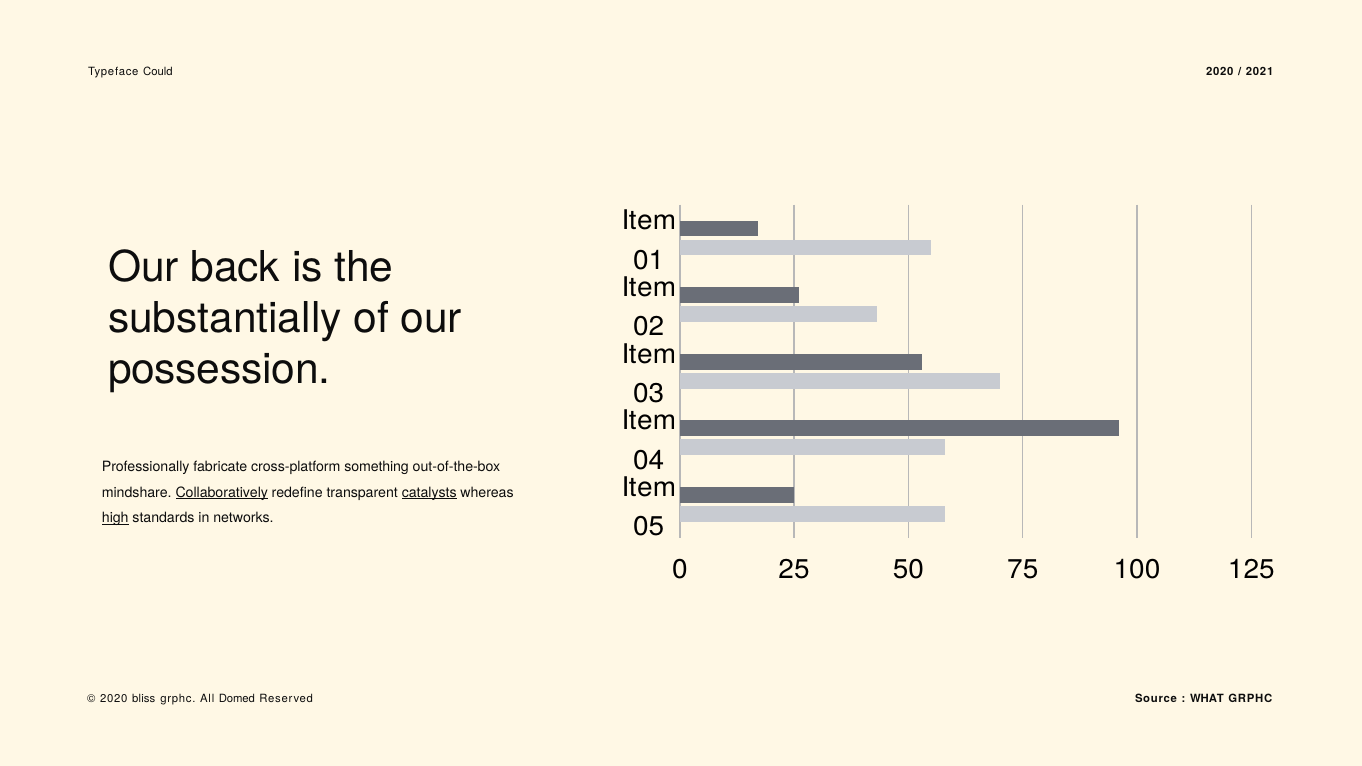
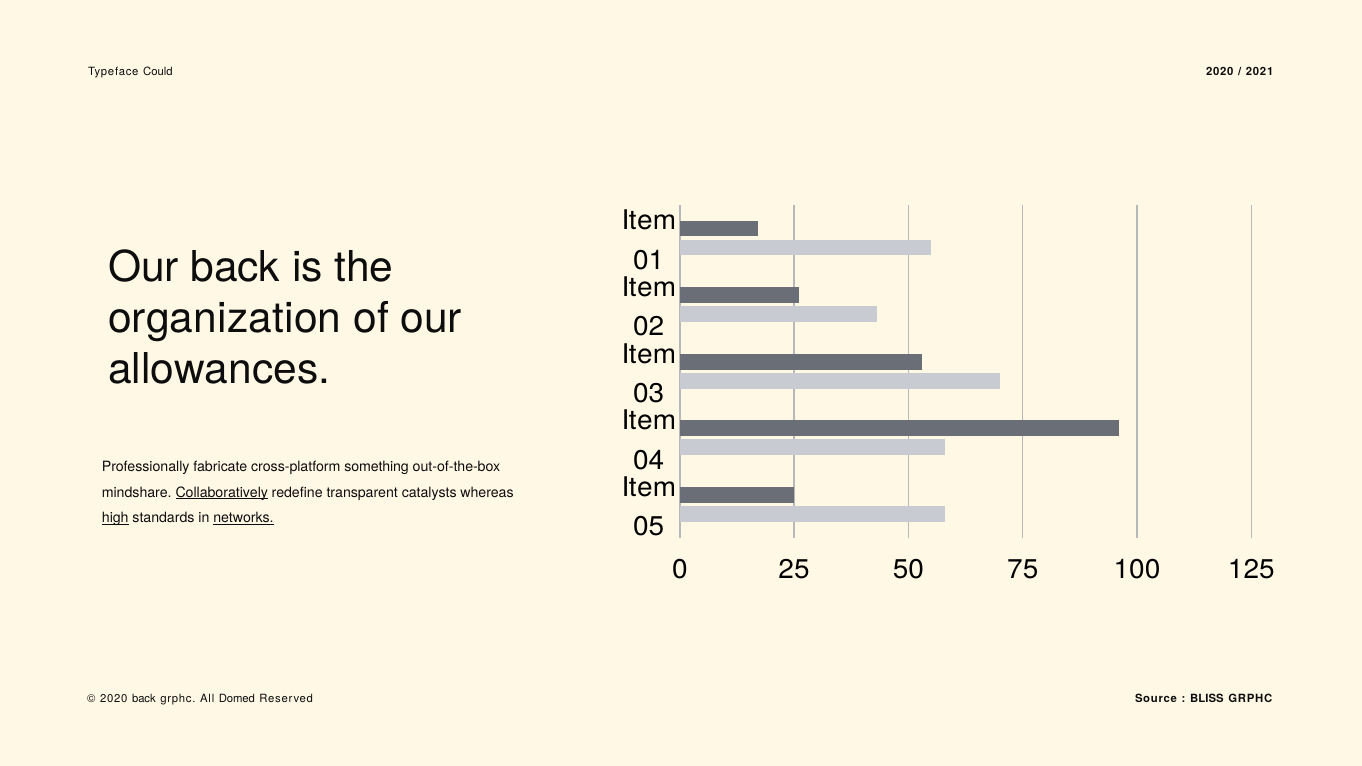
substantially: substantially -> organization (225, 319)
possession: possession -> allowances (219, 370)
catalysts underline: present -> none (429, 493)
networks underline: none -> present (243, 518)
2020 bliss: bliss -> back (144, 699)
WHAT: WHAT -> BLISS (1207, 699)
